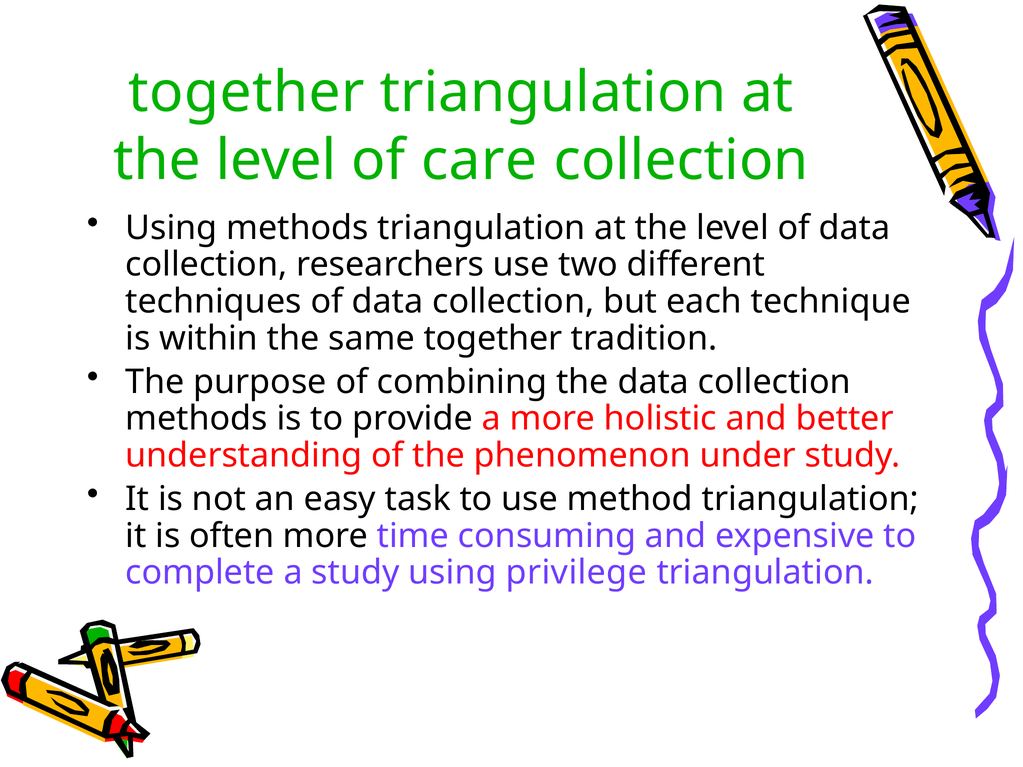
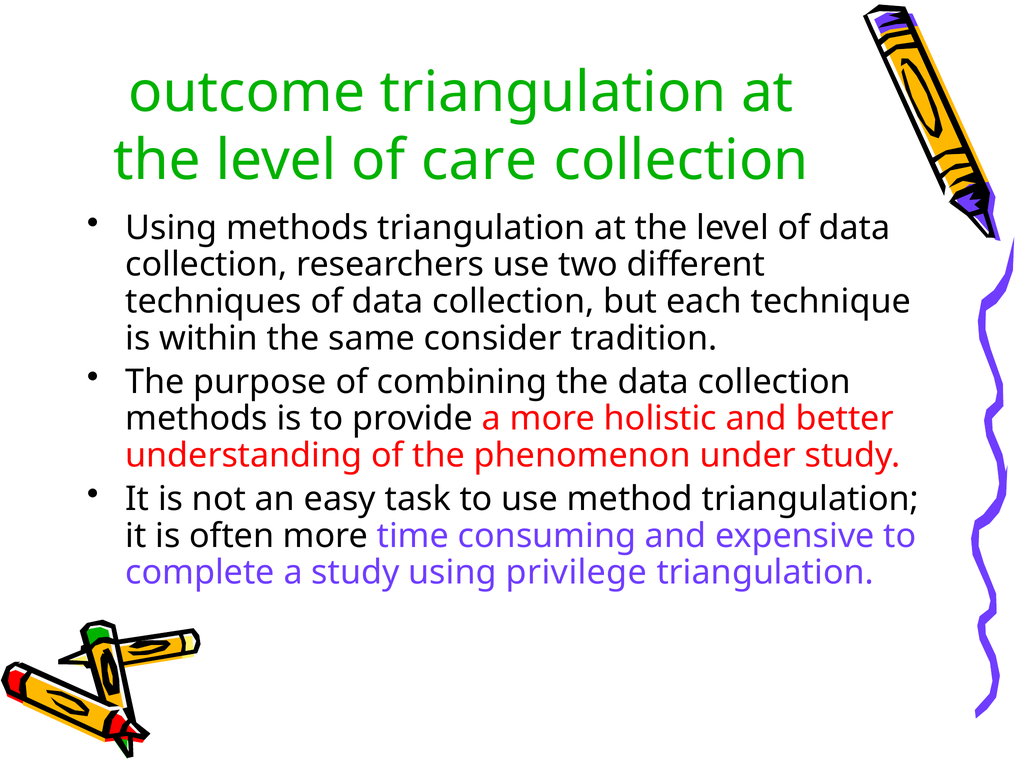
together: together -> outcome (247, 93)
same together: together -> consider (493, 338)
